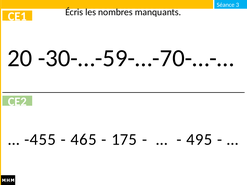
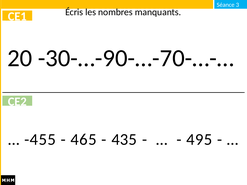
-30-…-59-…-70-…-…: -30-…-59-…-70-…-… -> -30-…-90-…-70-…-… (136, 58)
175: 175 -> 435 (124, 140)
